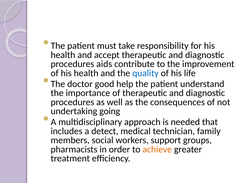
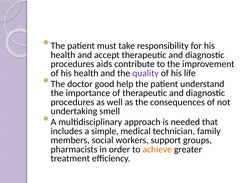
quality colour: blue -> purple (145, 73)
going: going -> smell (110, 112)
detect: detect -> simple (105, 132)
